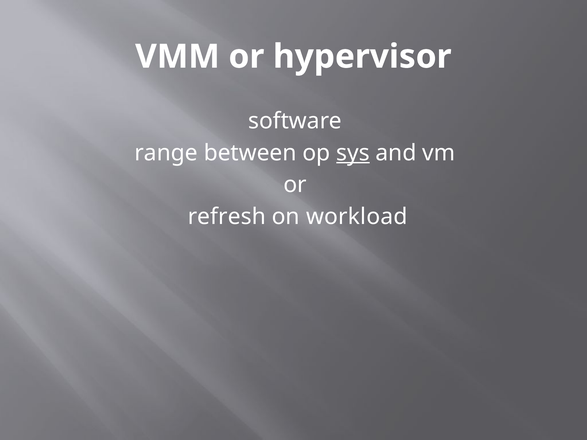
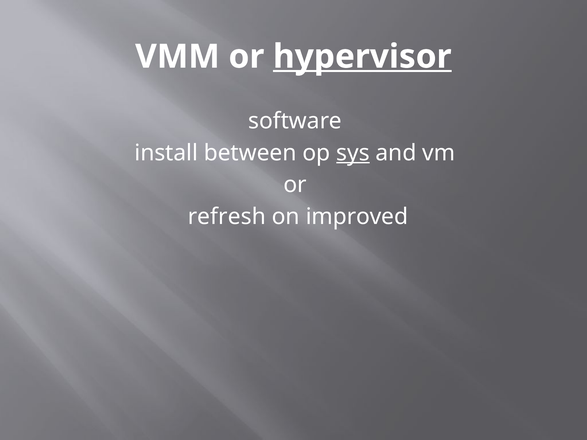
hypervisor underline: none -> present (362, 57)
range: range -> install (166, 153)
workload: workload -> improved (357, 217)
